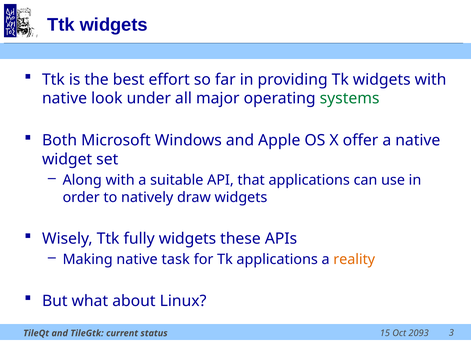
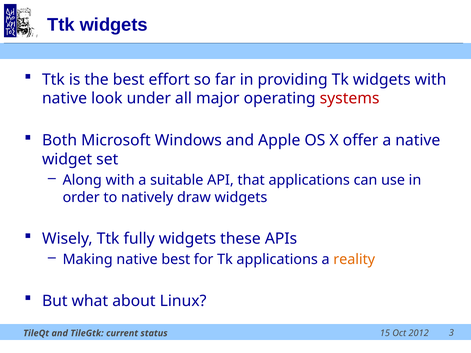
systems colour: green -> red (350, 98)
native task: task -> best (176, 260)
2093: 2093 -> 2012 (419, 333)
